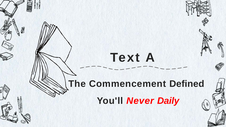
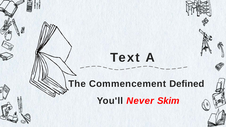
Daily: Daily -> Skim (168, 101)
